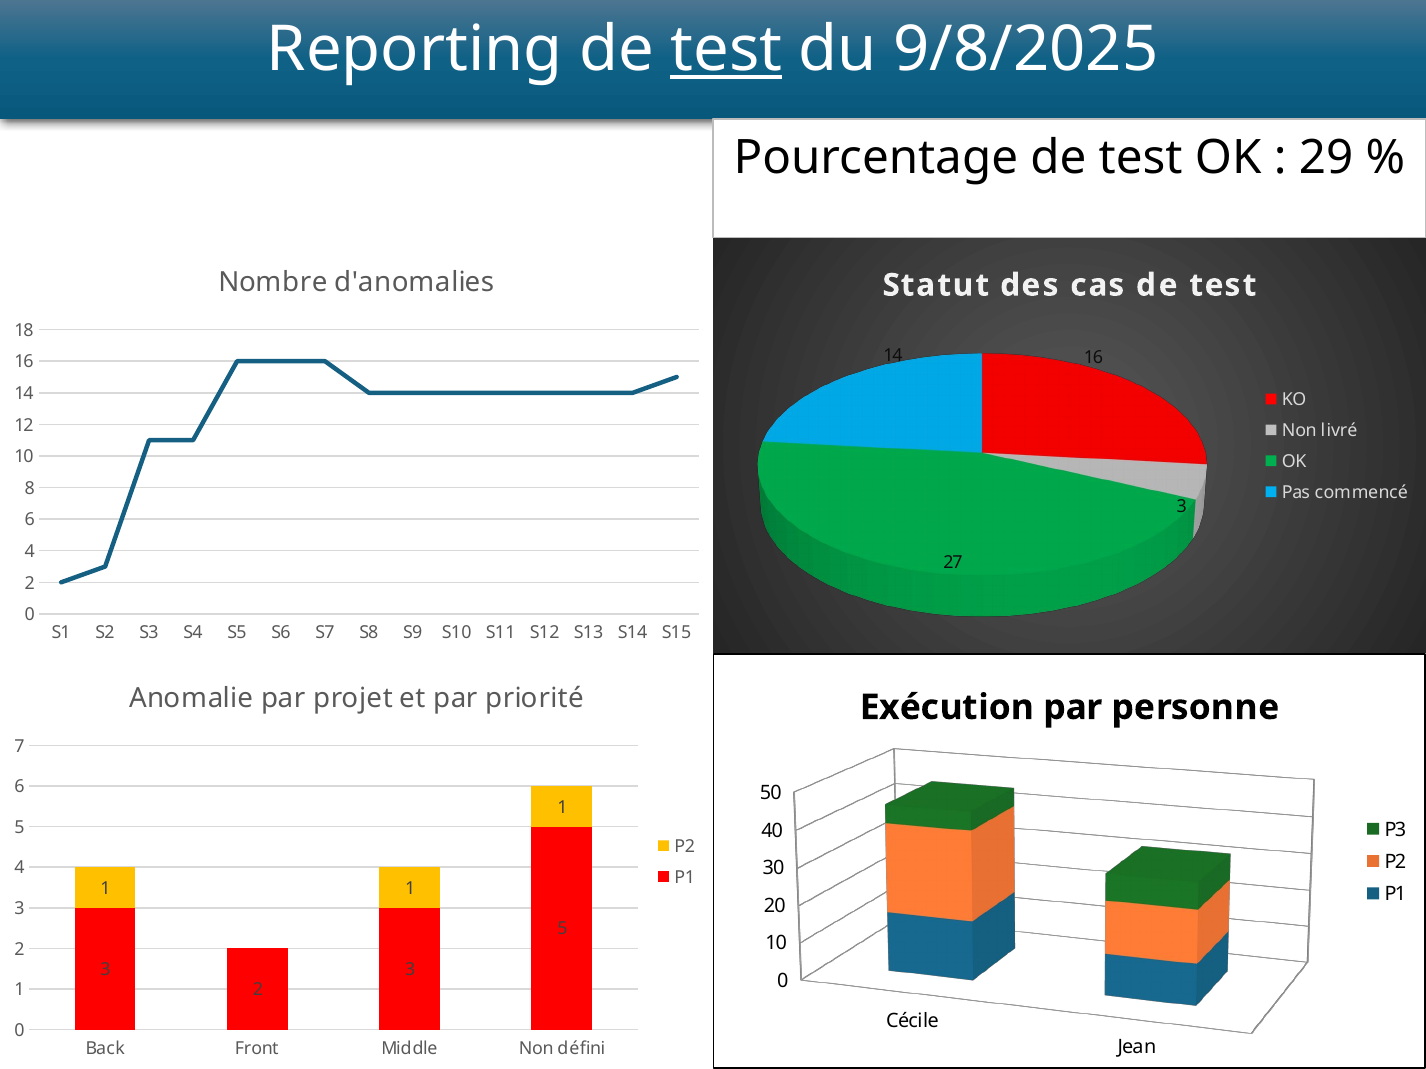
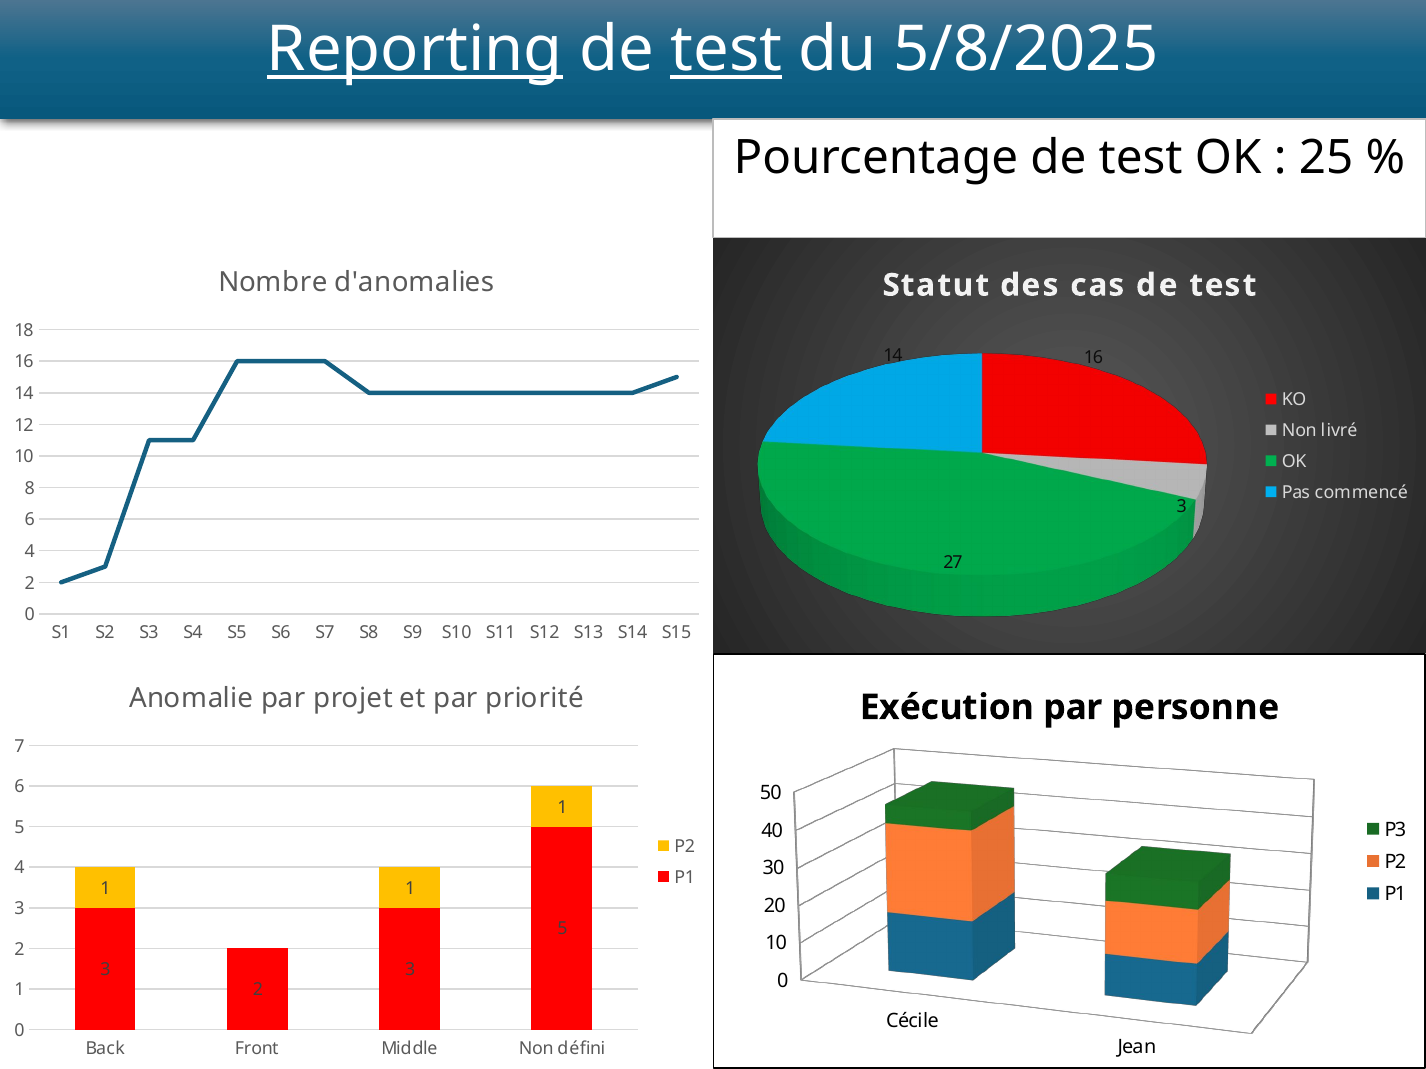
Reporting underline: none -> present (415, 49)
9/8/2025: 9/8/2025 -> 5/8/2025 (1026, 49)
29: 29 -> 25 (1326, 158)
